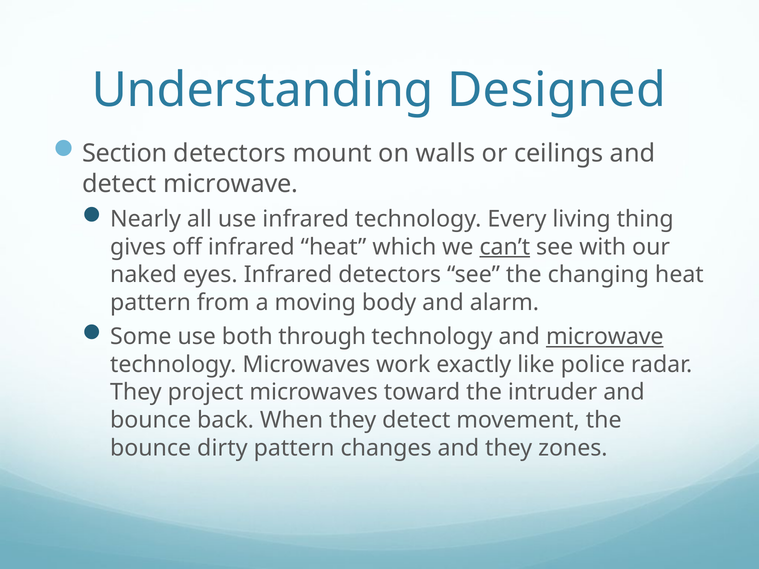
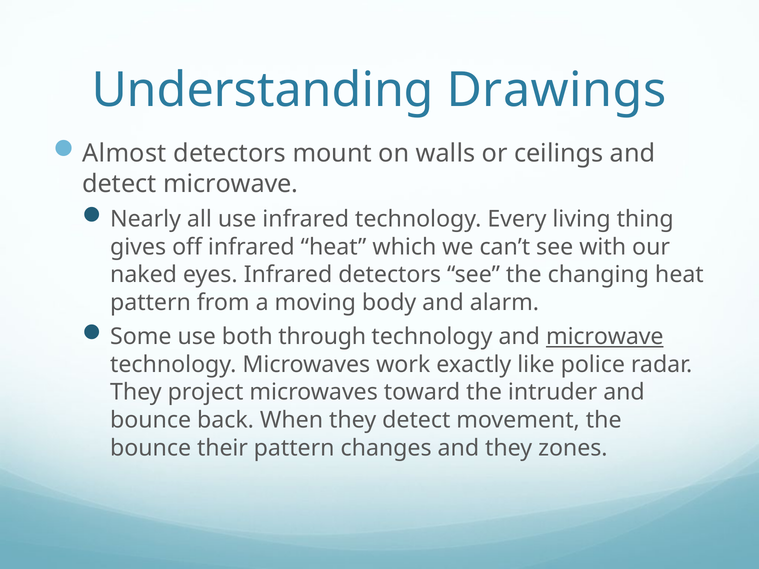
Designed: Designed -> Drawings (556, 90)
Section: Section -> Almost (124, 154)
can’t underline: present -> none (505, 247)
dirty: dirty -> their (223, 448)
